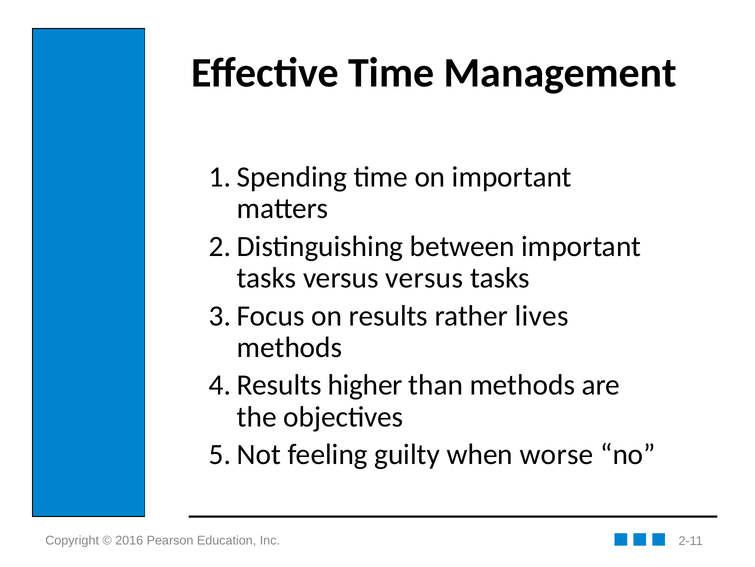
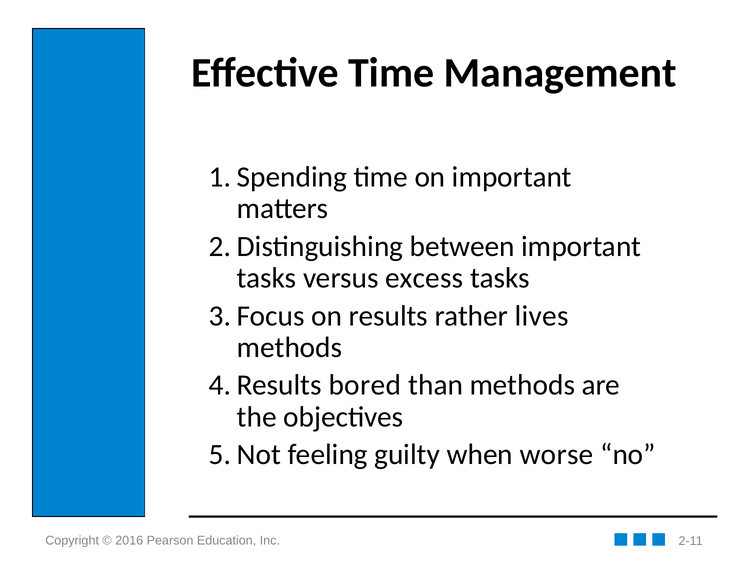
versus versus: versus -> excess (424, 278)
higher: higher -> bored (365, 385)
